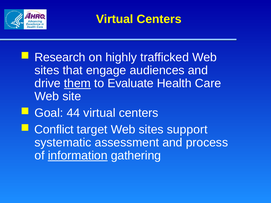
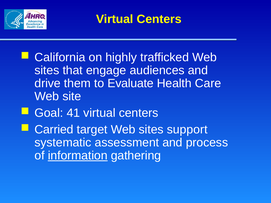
Research: Research -> California (60, 57)
them underline: present -> none (77, 83)
44: 44 -> 41 (73, 113)
Conflict: Conflict -> Carried (54, 130)
